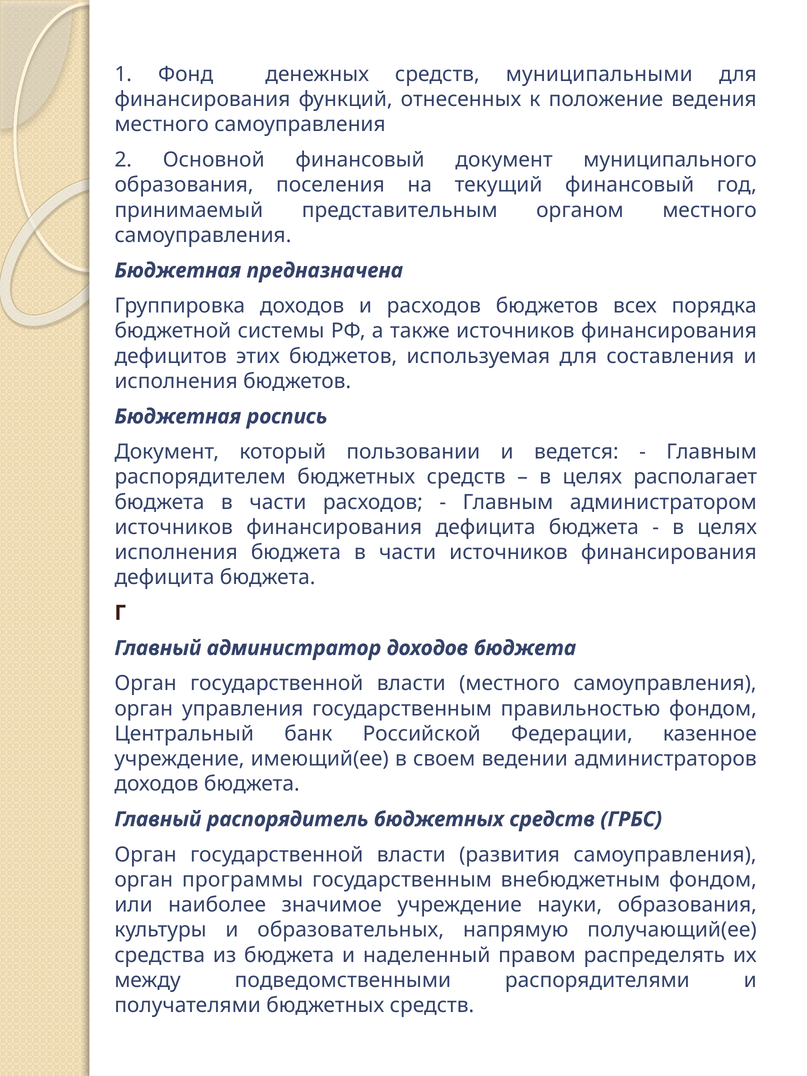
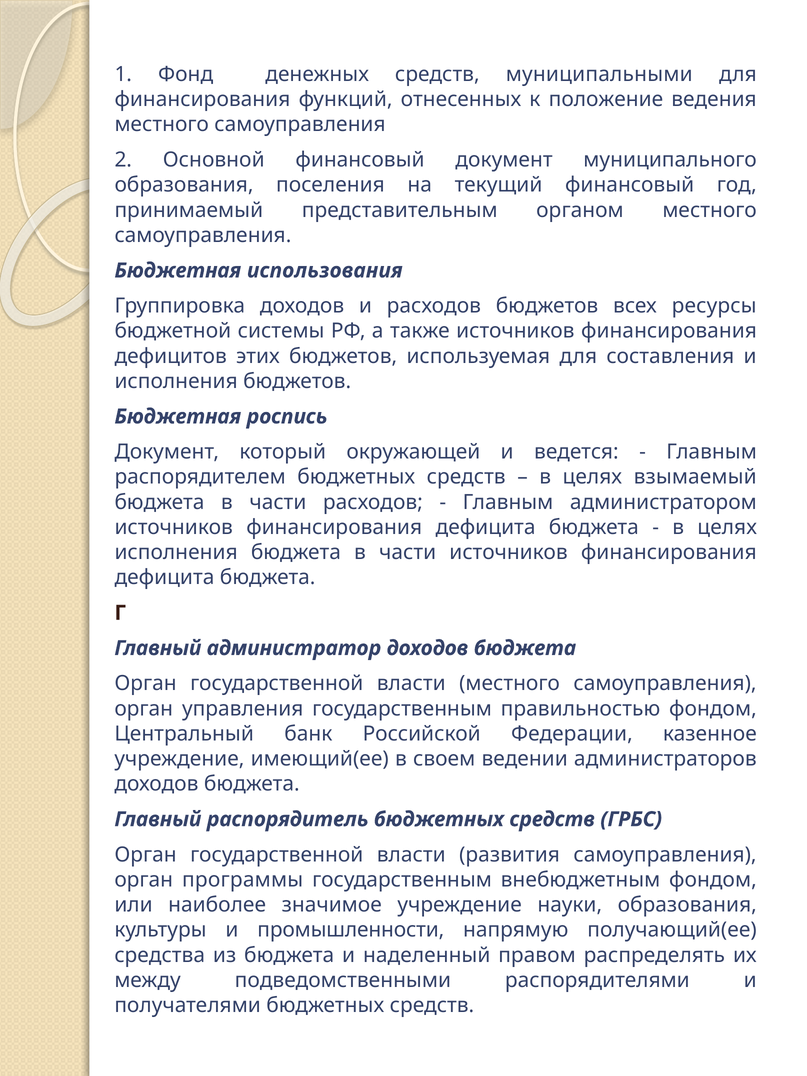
предназначена: предназначена -> использования (325, 271)
порядка: порядка -> ресурсы (714, 306)
пользовании: пользовании -> окружающей (413, 452)
располагает: располагает -> взымаемый (695, 477)
образовательных: образовательных -> промышленности (351, 930)
